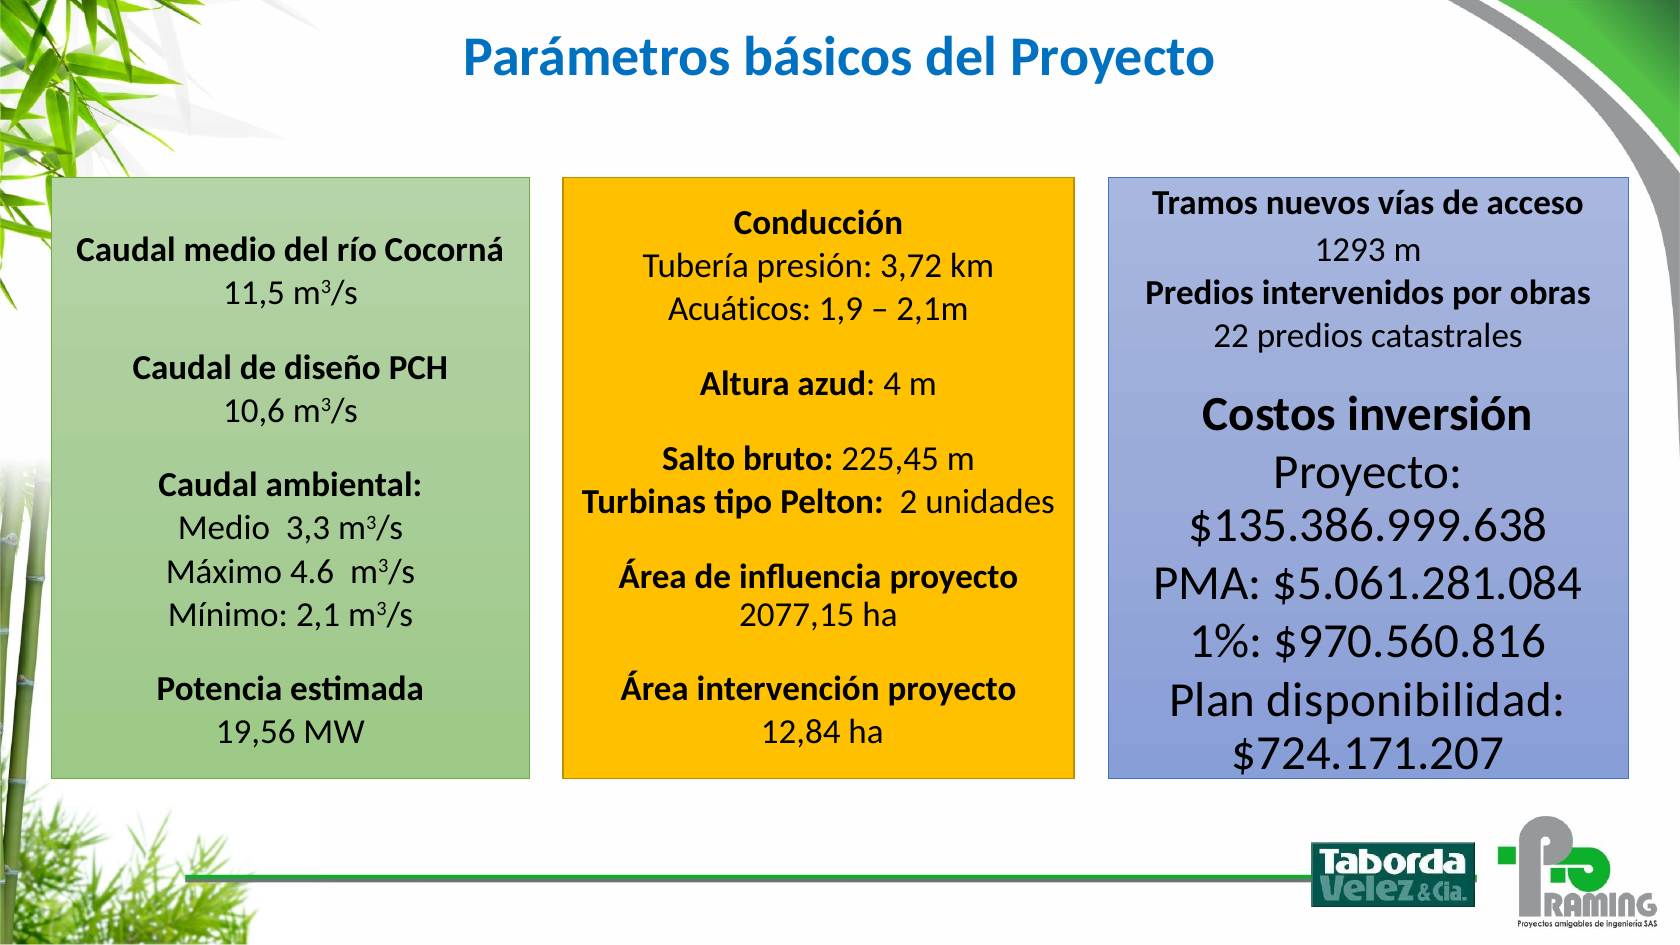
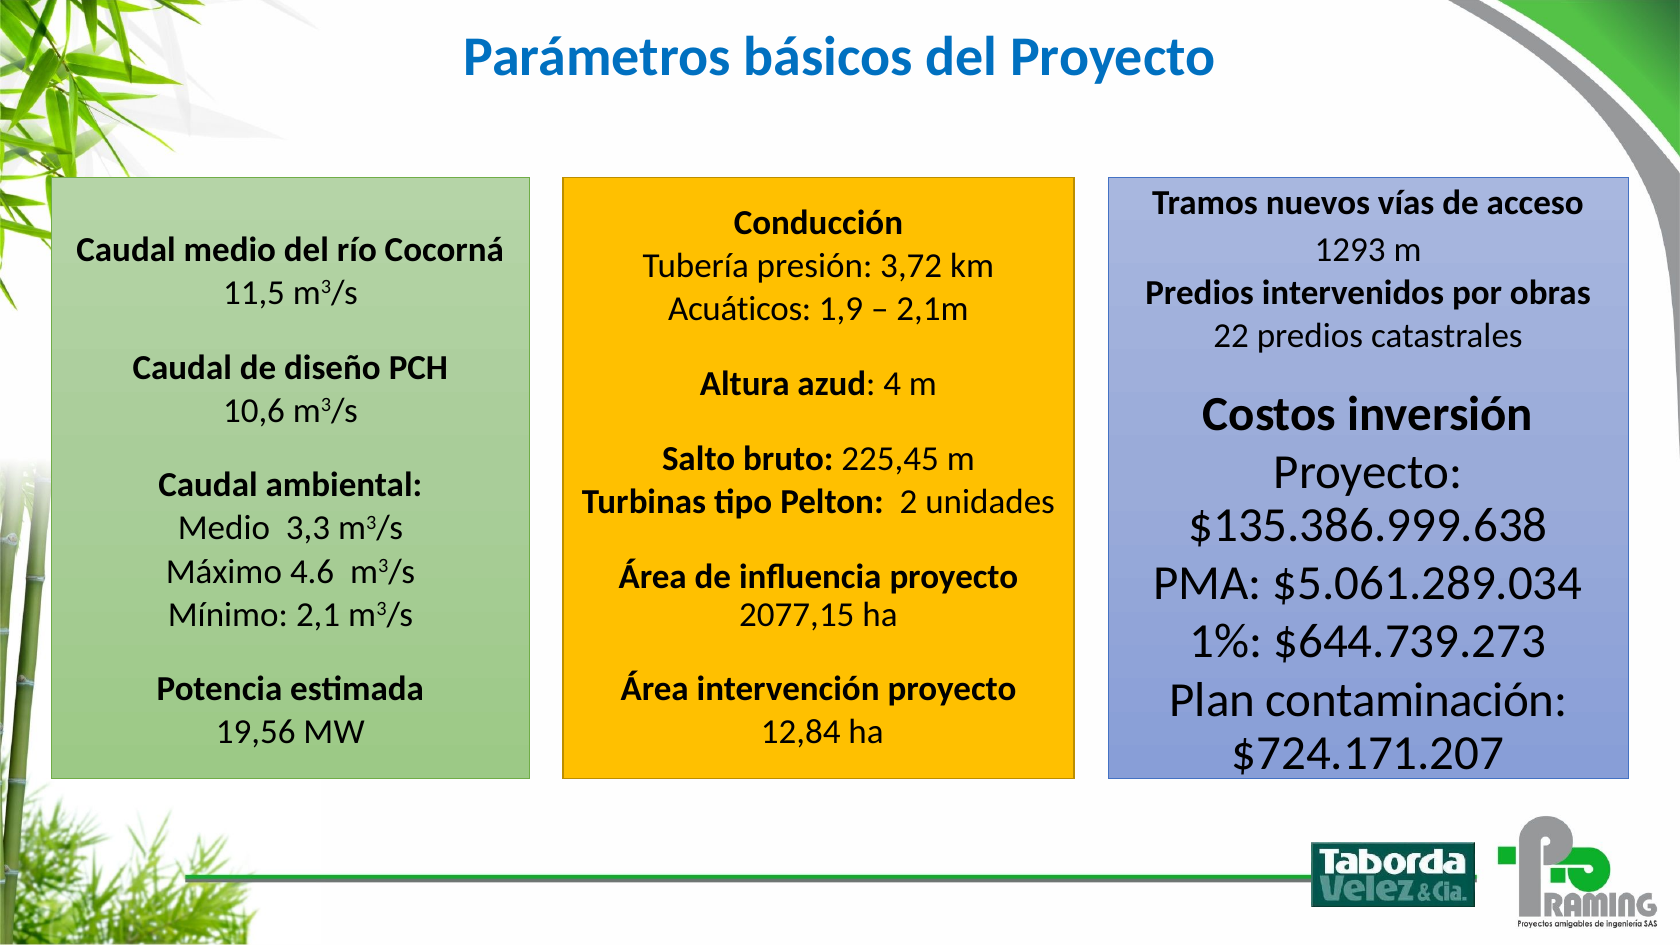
$5.061.281.084: $5.061.281.084 -> $5.061.289.034 (1428, 584)
$970.560.816: $970.560.816 -> $644.739.273 (1410, 642)
disponibilidad: disponibilidad -> contaminación (1416, 700)
